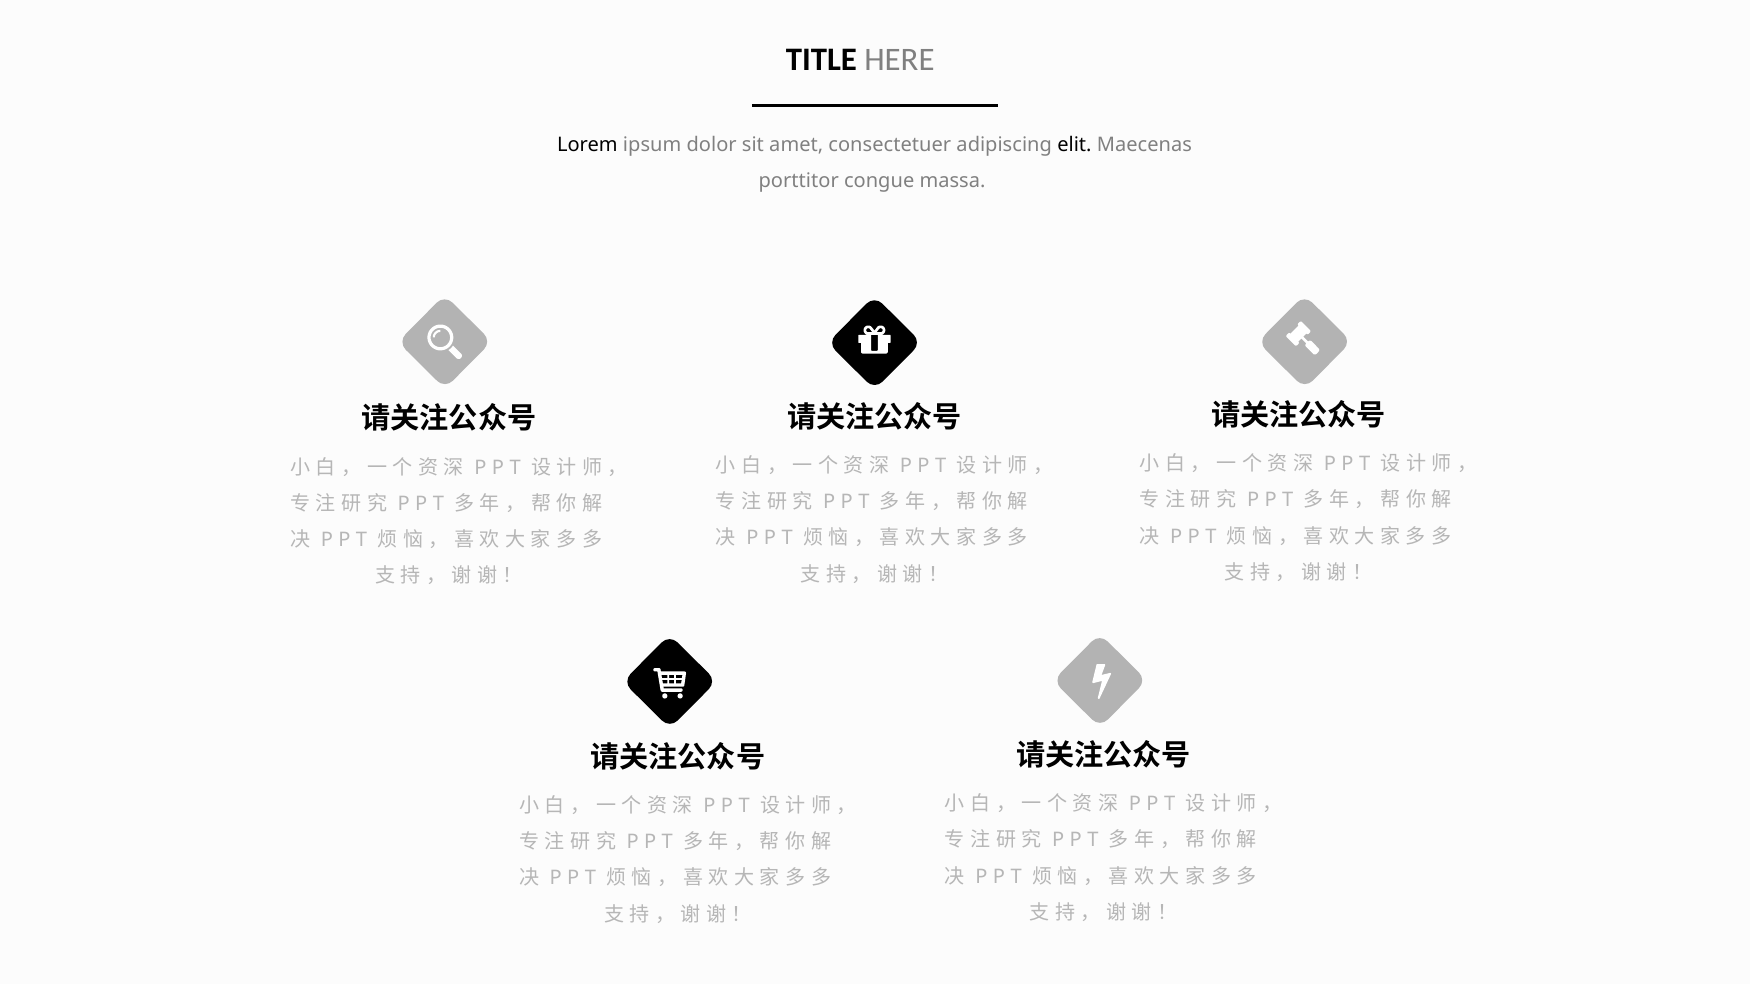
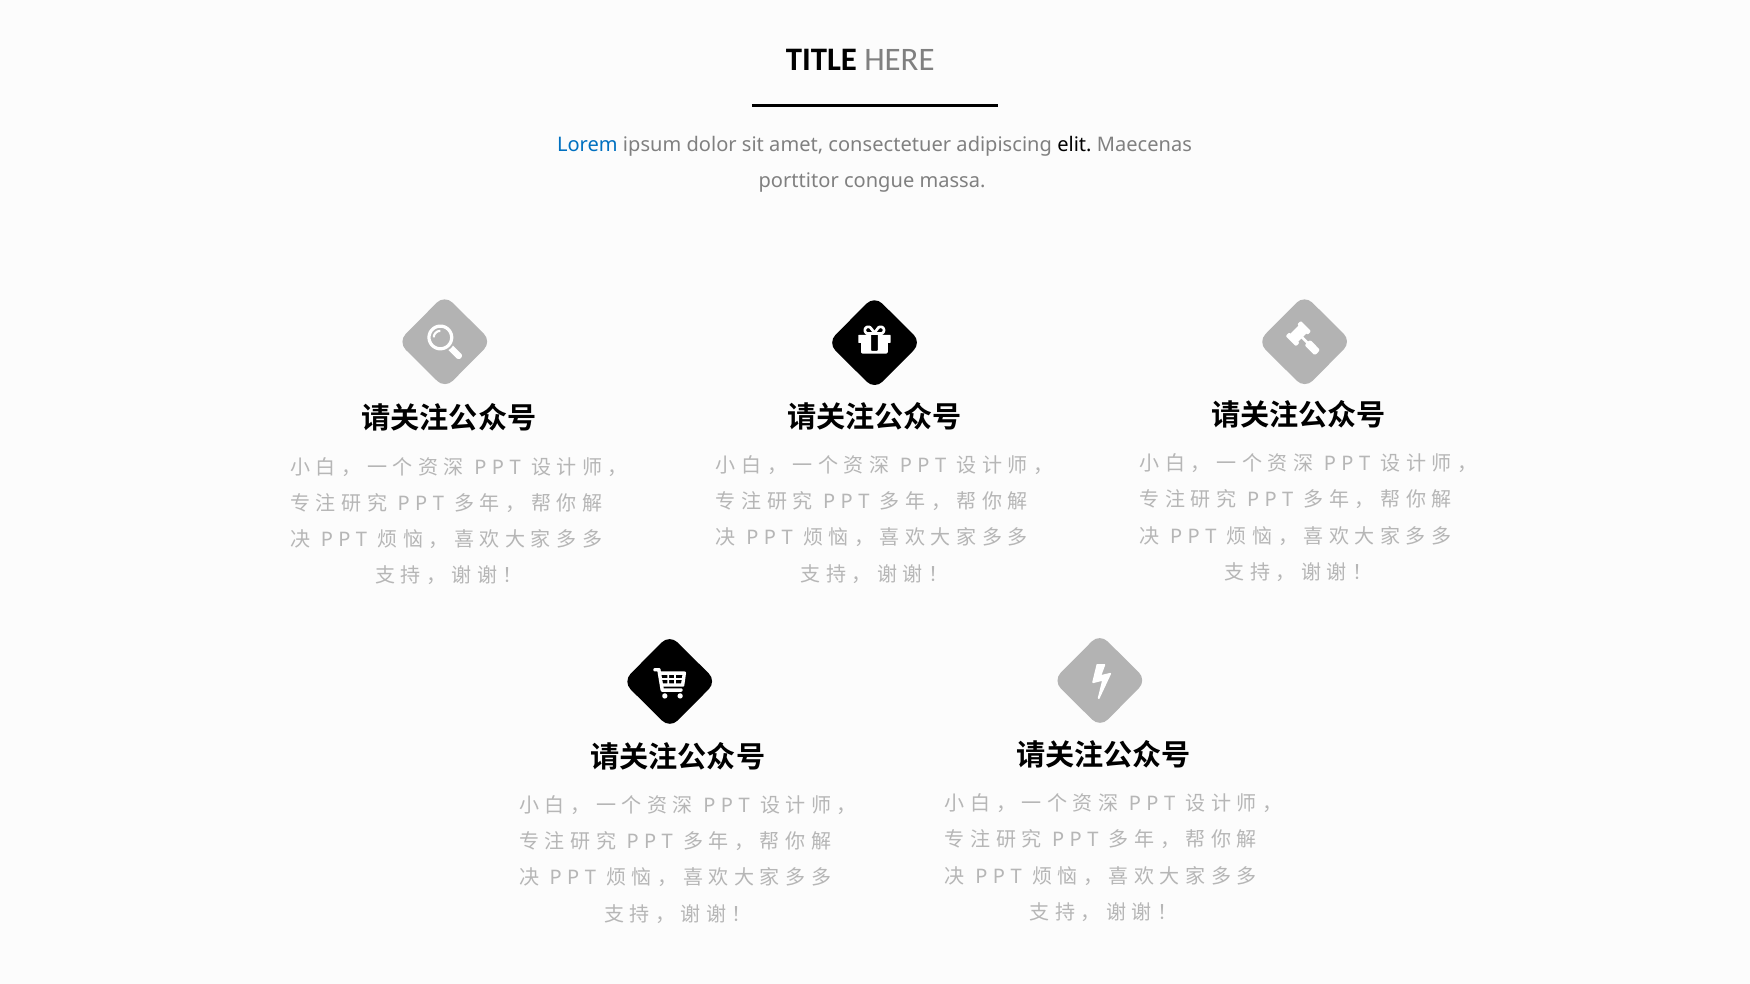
Lorem colour: black -> blue (587, 145)
